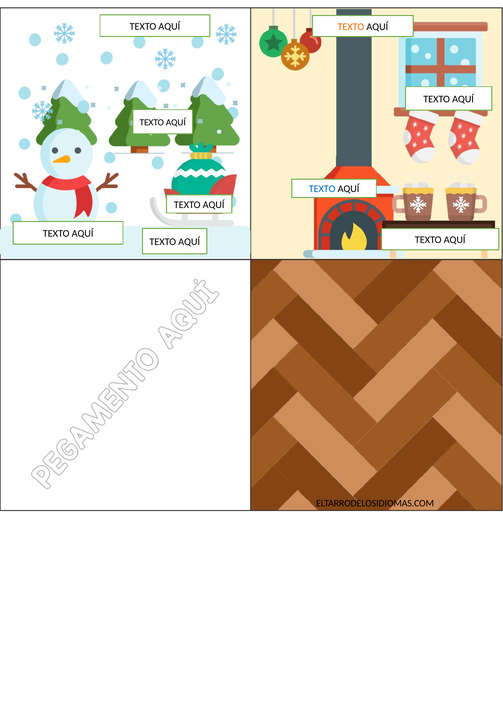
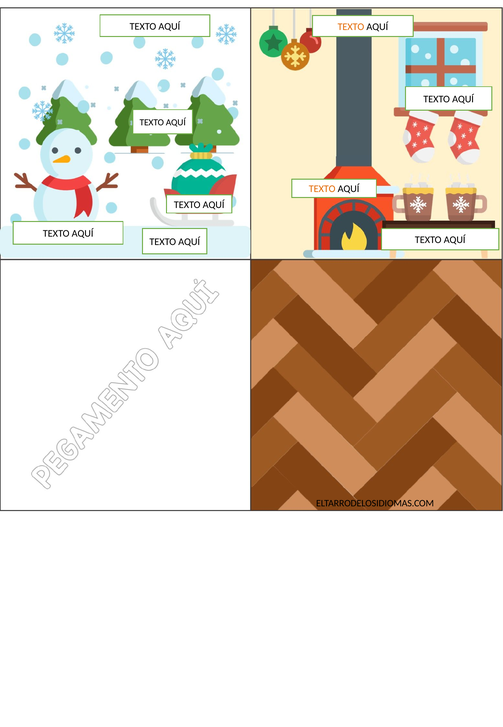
TEXTO colour: blue -> orange (322, 189)
